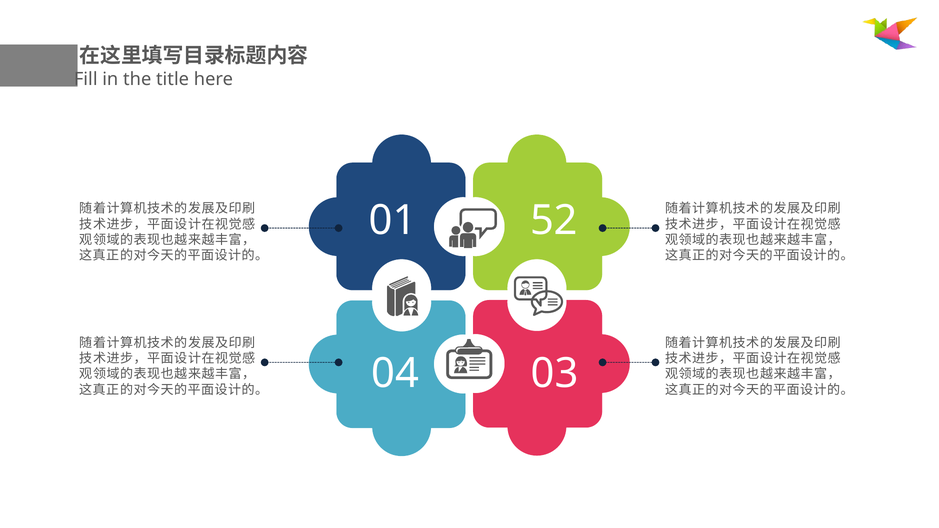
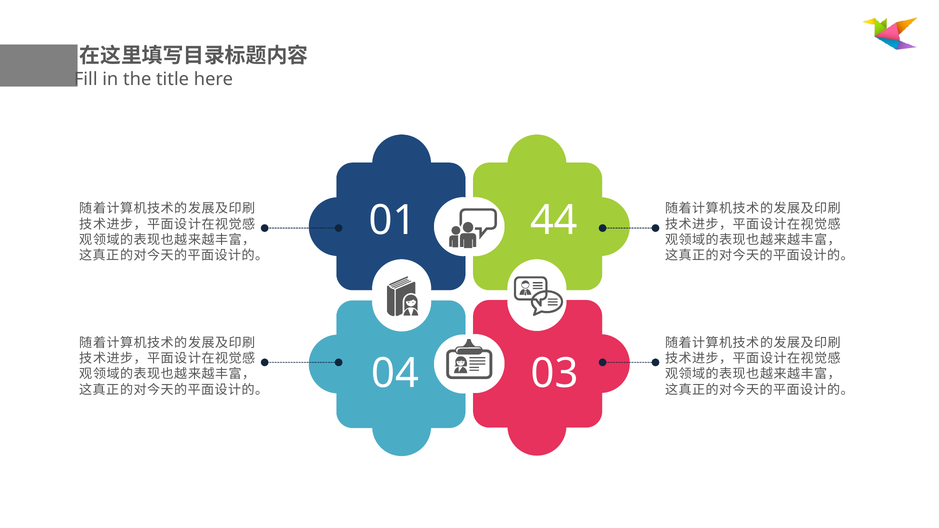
52: 52 -> 44 (554, 221)
